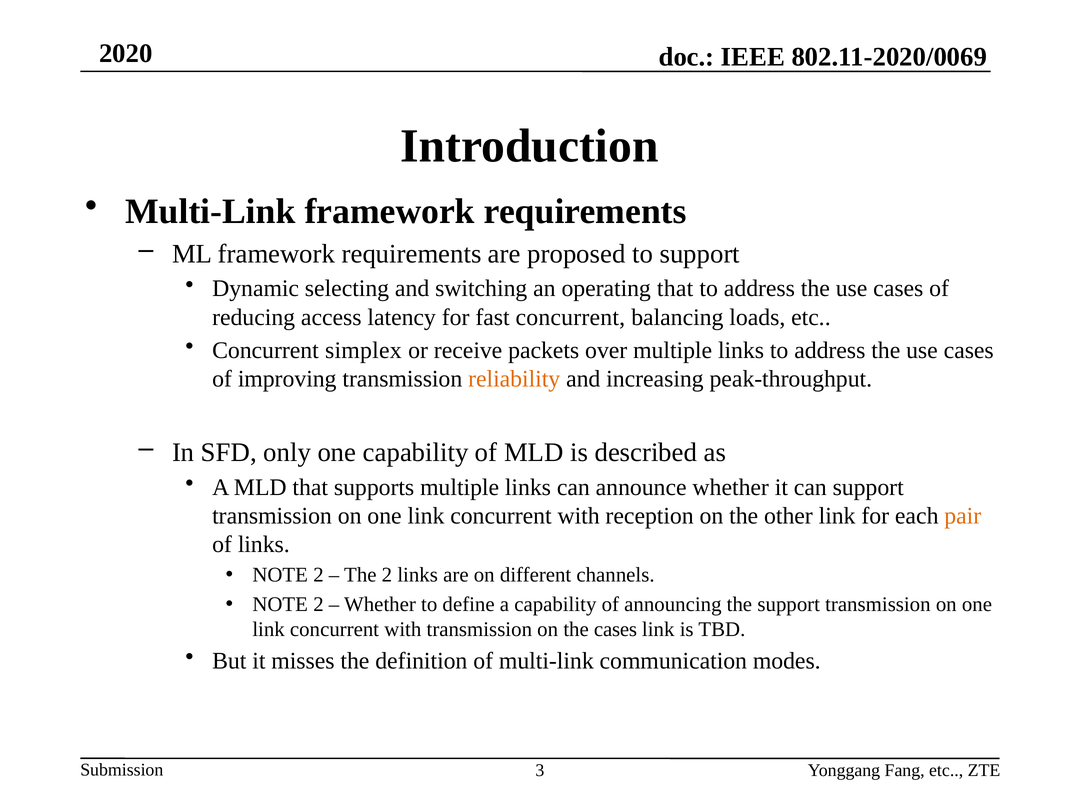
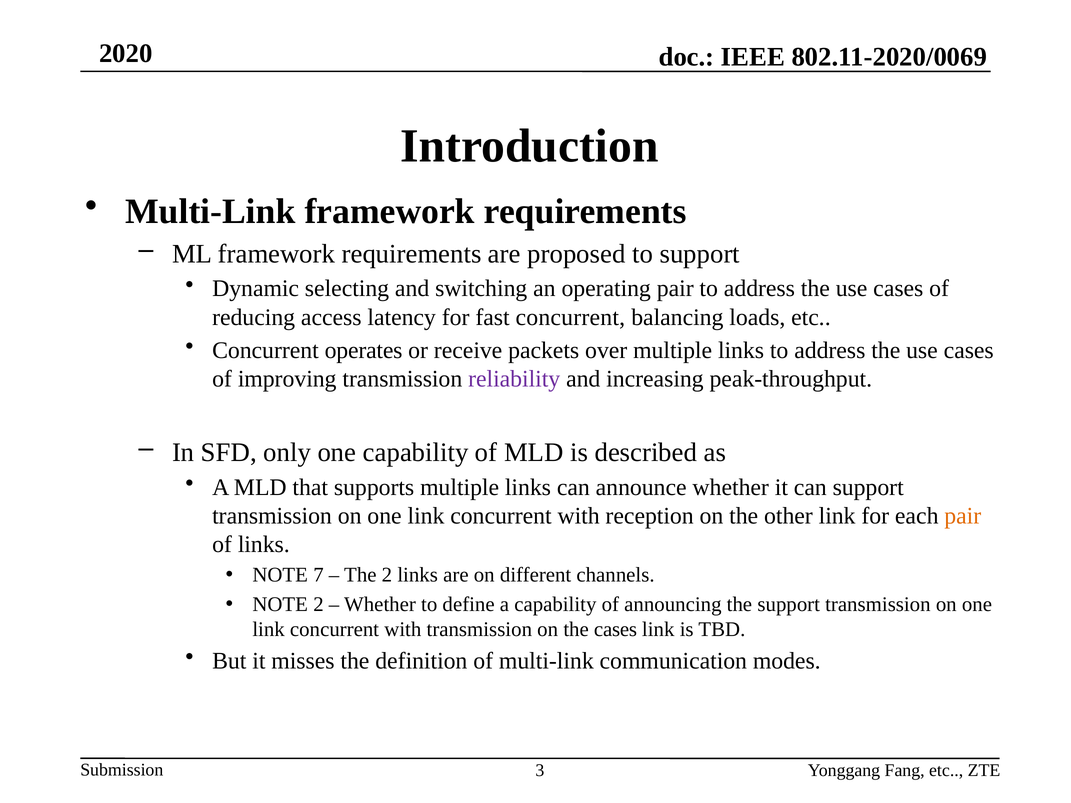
operating that: that -> pair (675, 289)
simplex: simplex -> operates (364, 351)
reliability colour: orange -> purple (514, 379)
2: 2 -> 7 (318, 575)
